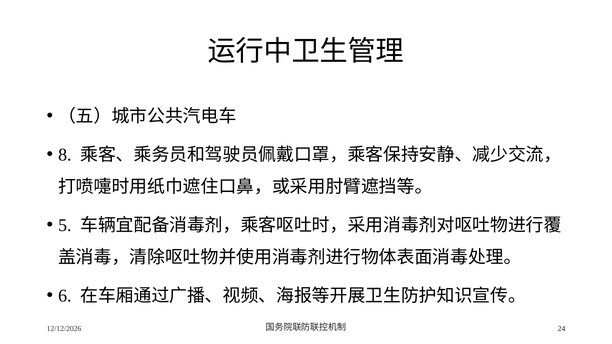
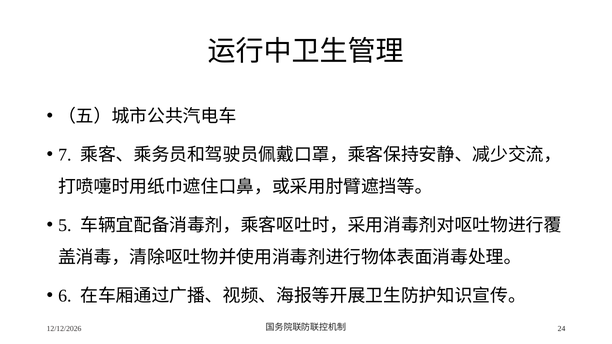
8: 8 -> 7 (65, 155)
